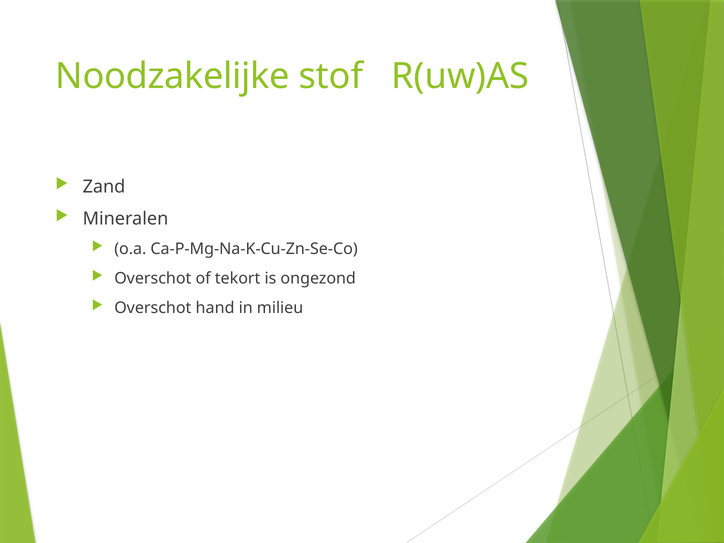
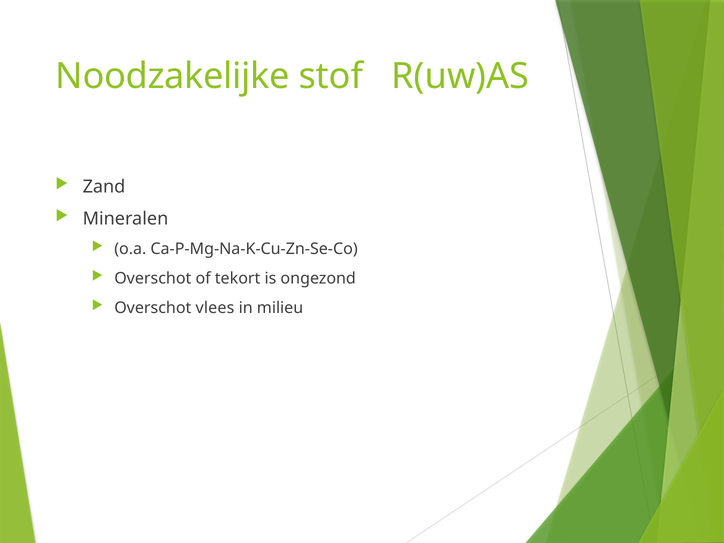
hand: hand -> vlees (215, 308)
